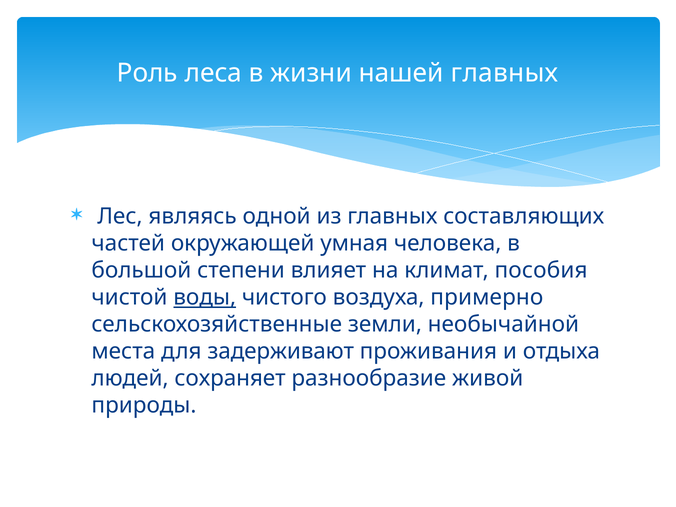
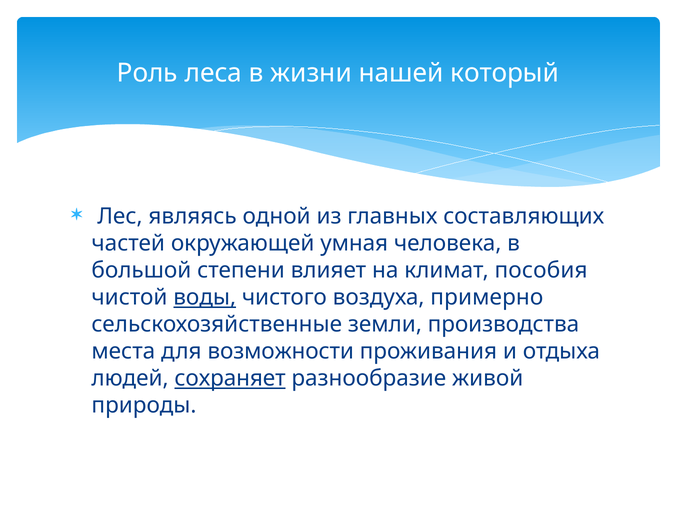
нашей главных: главных -> который (505, 73)
необычайной: необычайной -> производства (503, 324)
задерживают: задерживают -> возможности (281, 351)
сохраняет underline: none -> present (230, 379)
